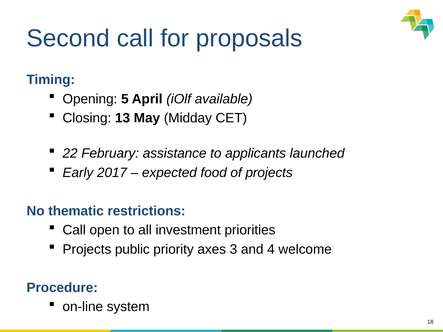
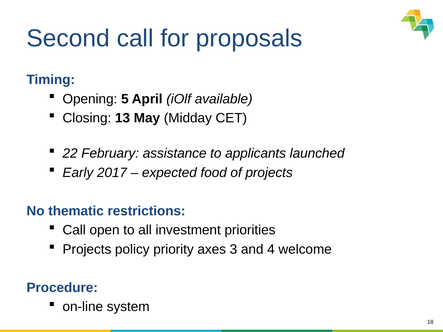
public: public -> policy (132, 250)
